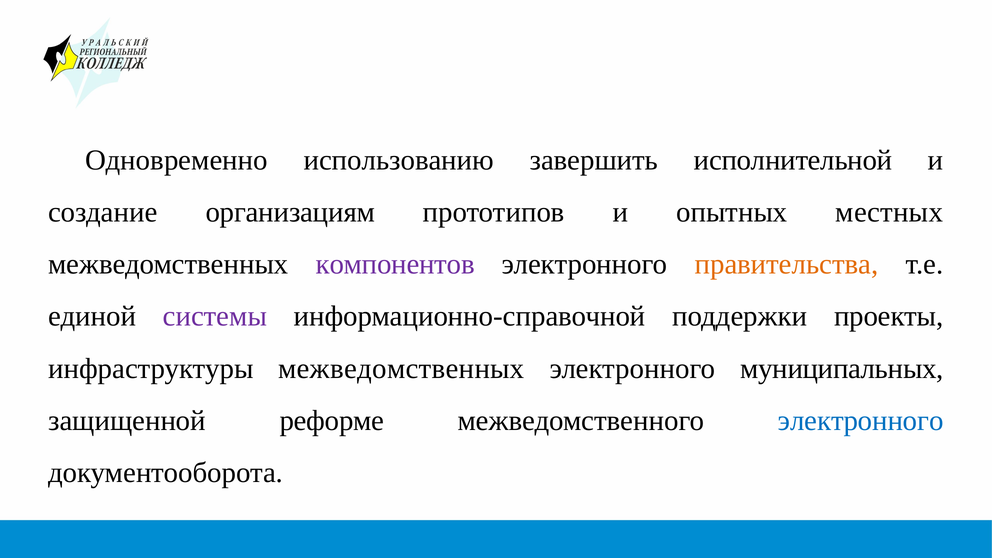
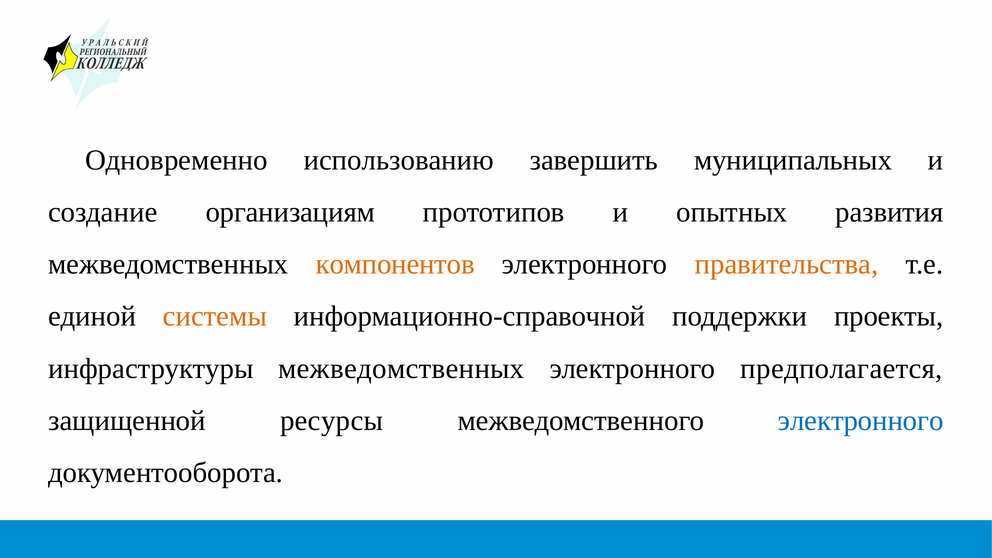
исполнительной: исполнительной -> муниципальных (793, 160)
местных: местных -> развития (889, 212)
компонентов colour: purple -> orange (395, 264)
системы colour: purple -> orange (215, 316)
муниципальных: муниципальных -> предполагается (842, 368)
реформе: реформе -> ресурсы (332, 421)
